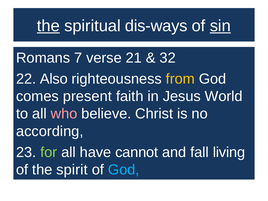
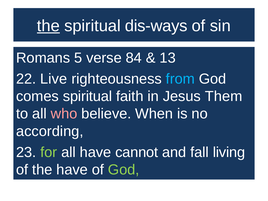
sin underline: present -> none (220, 26)
7: 7 -> 5 (78, 58)
21: 21 -> 84 (134, 58)
32: 32 -> 13 (168, 58)
Also: Also -> Live (54, 79)
from colour: yellow -> light blue (180, 79)
comes present: present -> spiritual (87, 96)
World: World -> Them (224, 96)
Christ: Christ -> When (154, 114)
the spirit: spirit -> have (72, 170)
God colour: light blue -> light green (124, 170)
